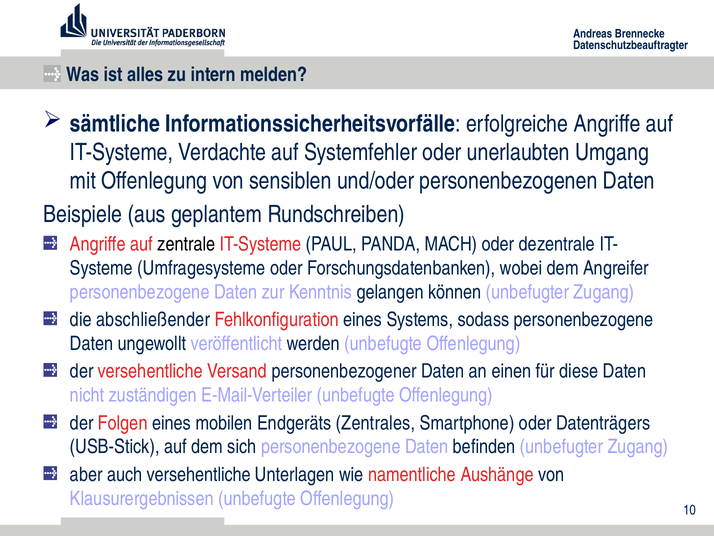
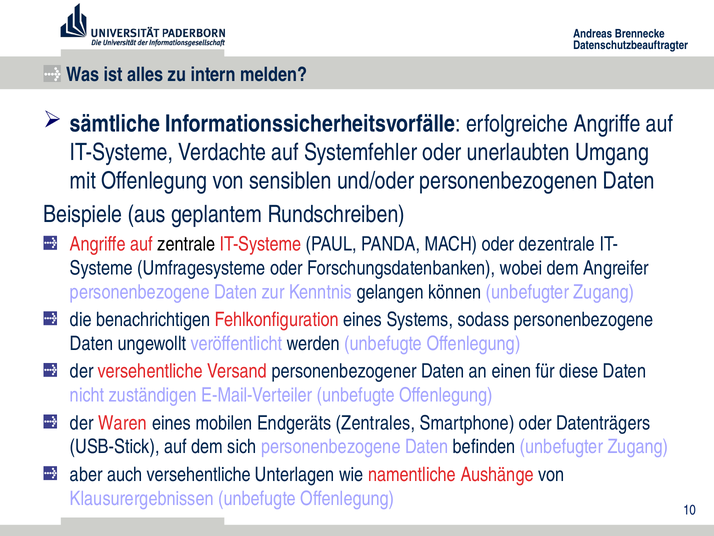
abschließender: abschließender -> benachrichtigen (153, 319)
Folgen: Folgen -> Waren (123, 423)
